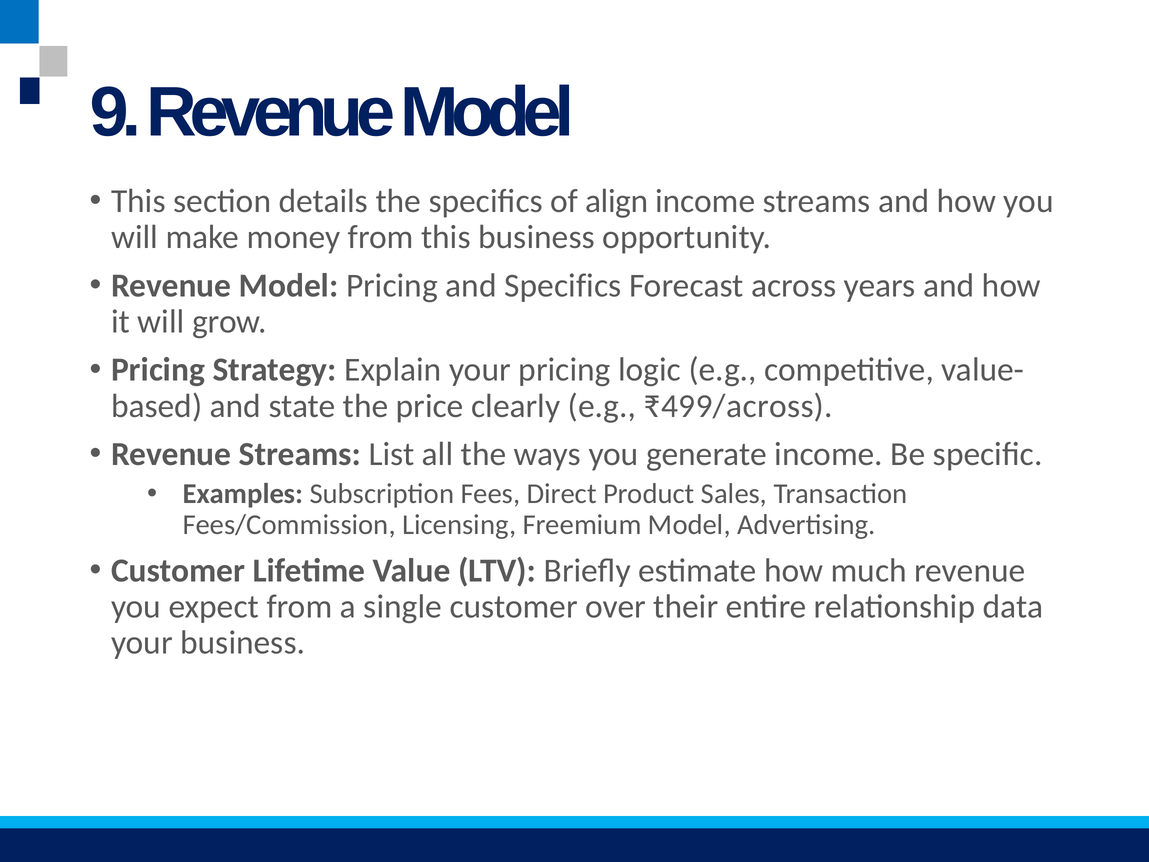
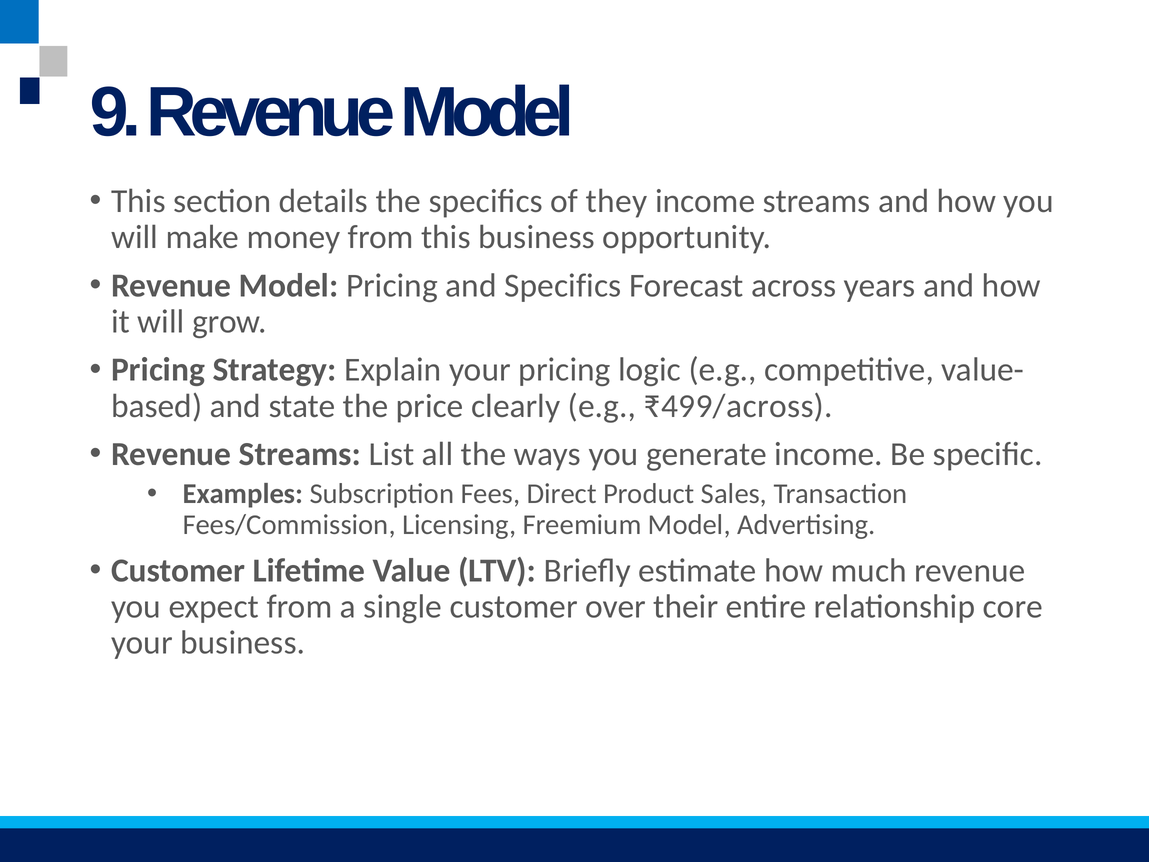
align: align -> they (616, 201)
data: data -> core (1013, 607)
